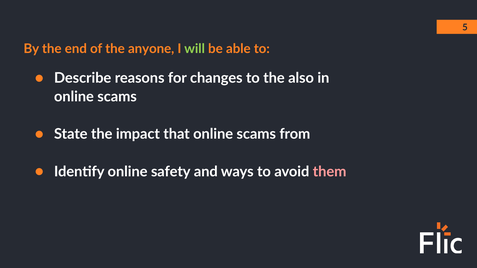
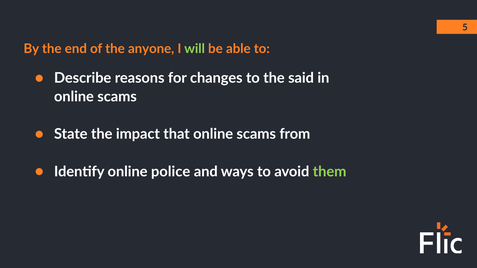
also: also -> said (301, 78)
safety: safety -> police (171, 172)
them colour: pink -> light green (330, 172)
